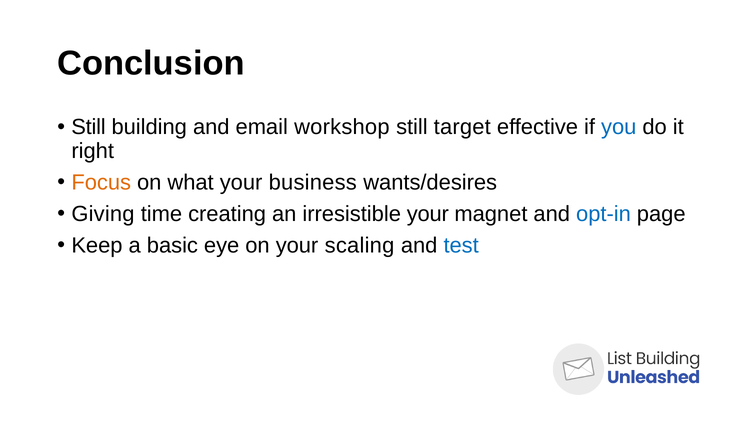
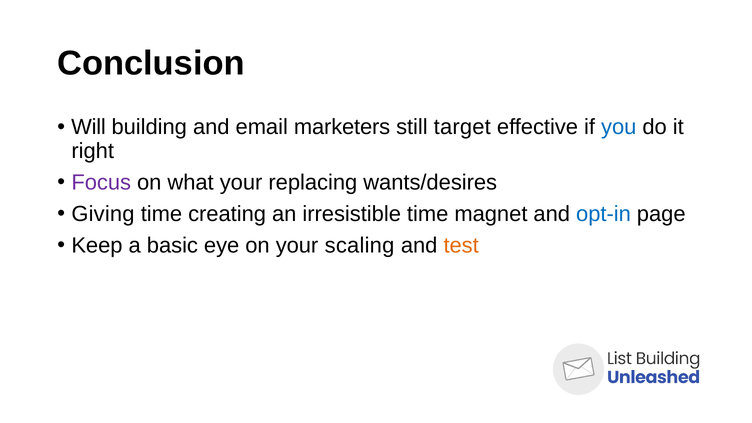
Still: Still -> Will (89, 127)
workshop: workshop -> marketers (342, 127)
Focus colour: orange -> purple (101, 182)
business: business -> replacing (313, 182)
irresistible your: your -> time (428, 214)
test colour: blue -> orange (461, 245)
